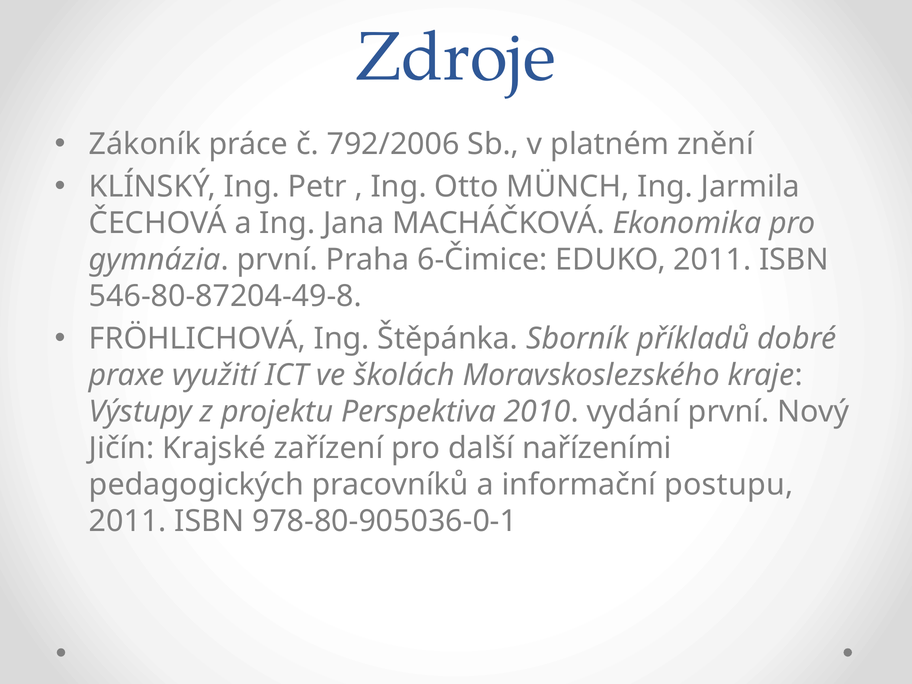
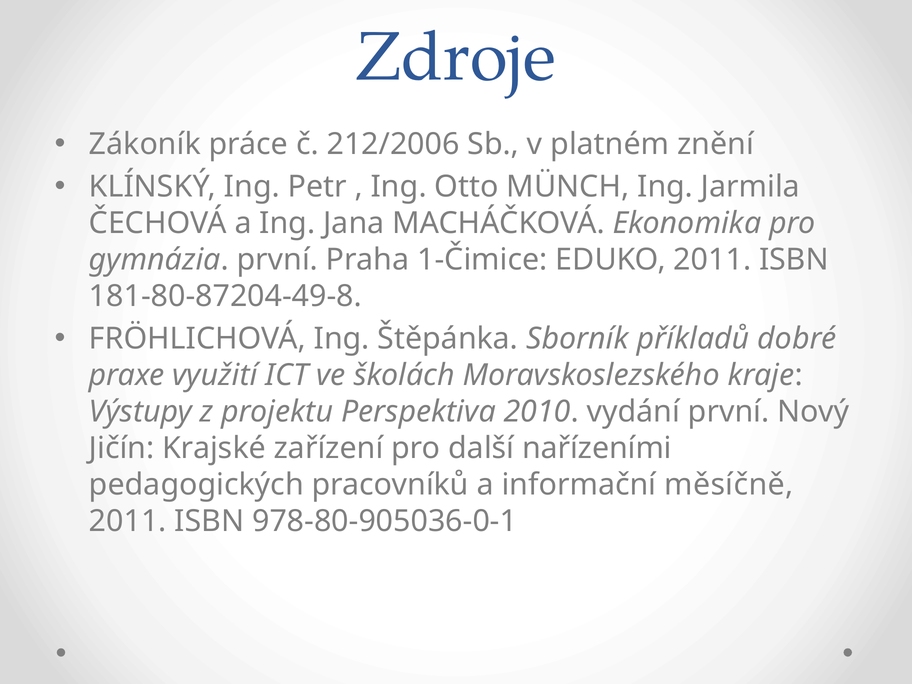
792/2006: 792/2006 -> 212/2006 (393, 144)
6-Čimice: 6-Čimice -> 1-Čimice (482, 260)
546-80-87204-49-8: 546-80-87204-49-8 -> 181-80-87204-49-8 (225, 296)
postupu: postupu -> měsíčně (729, 485)
